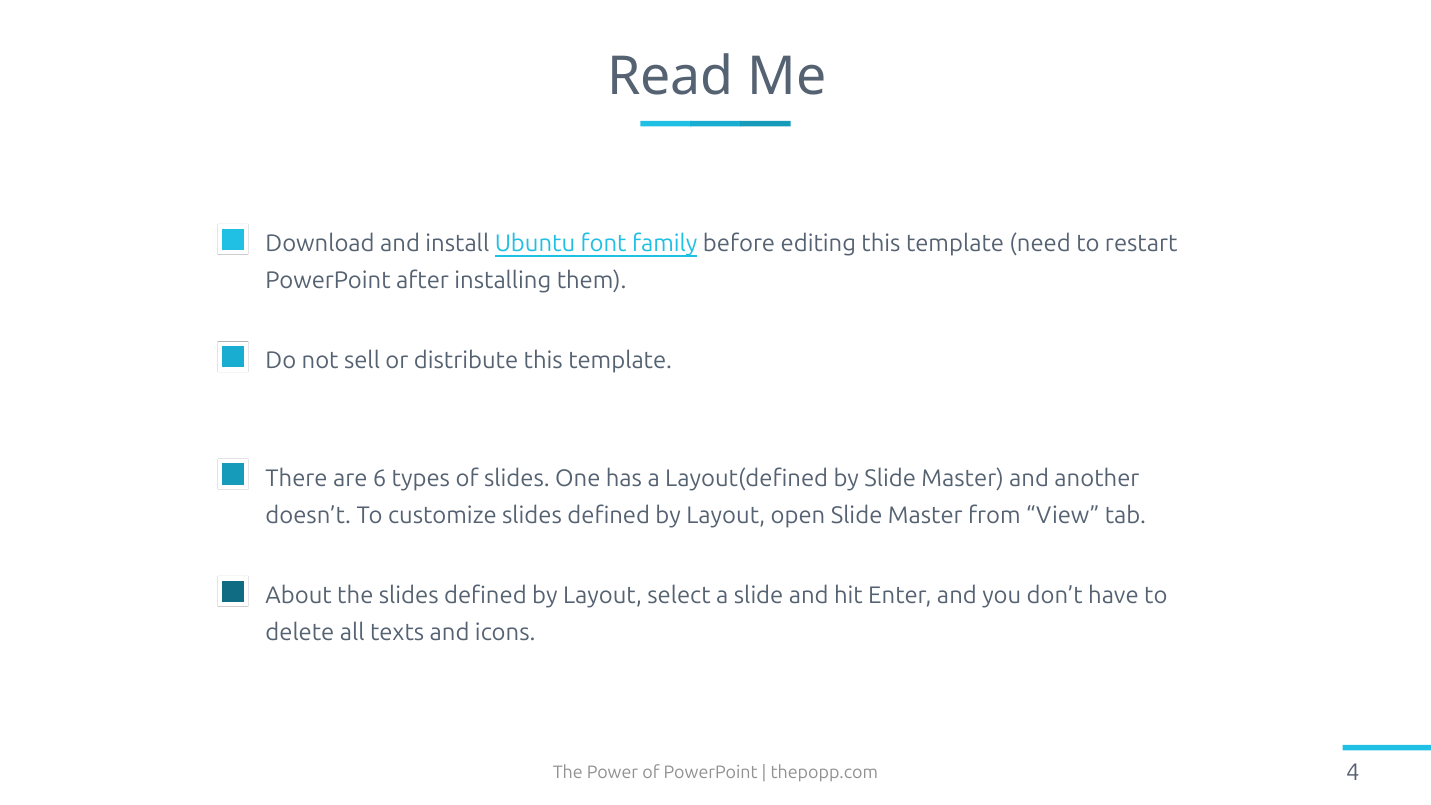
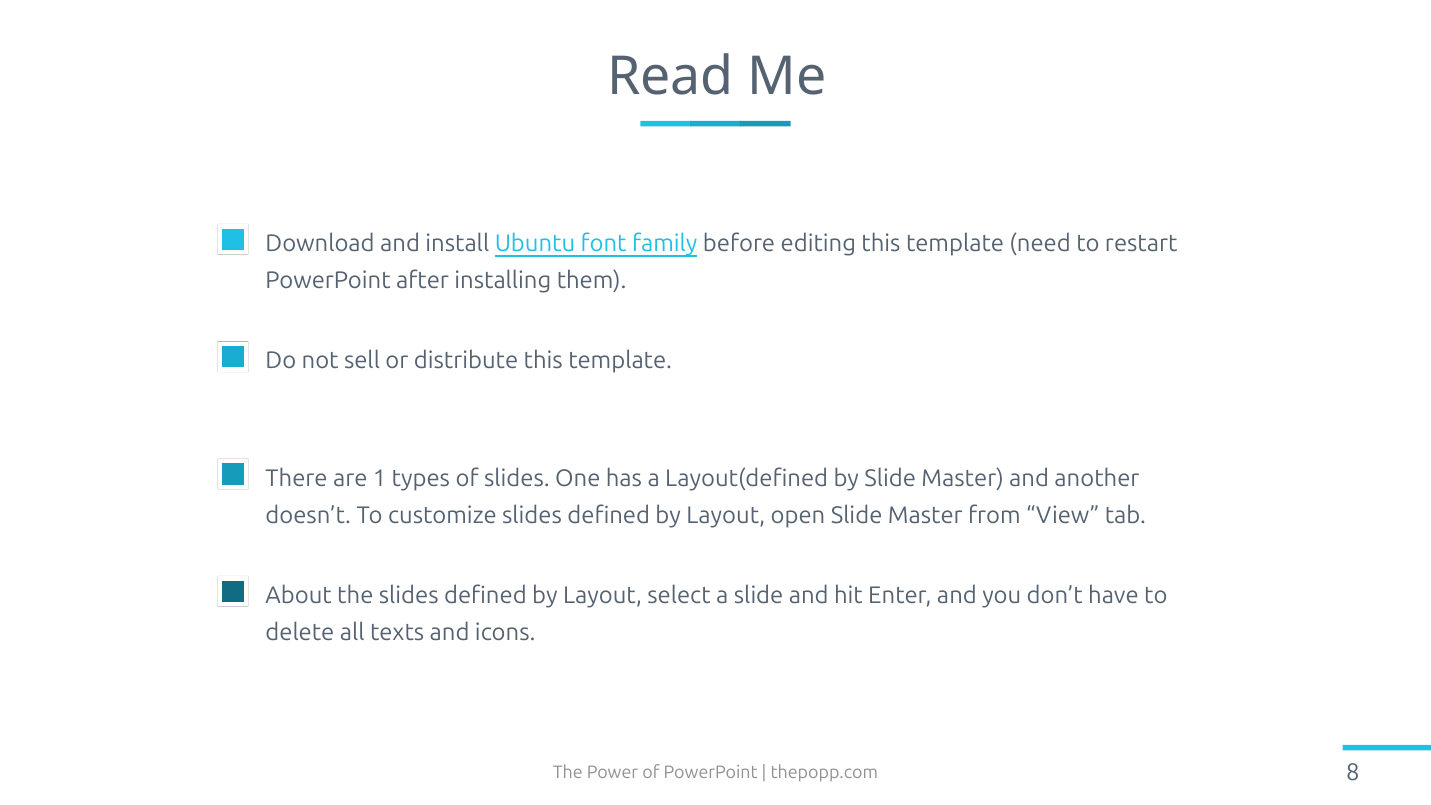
6: 6 -> 1 (380, 478)
4: 4 -> 8 (1353, 772)
